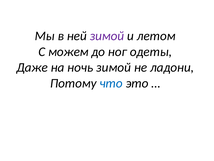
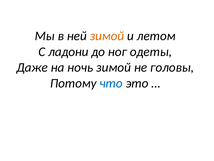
зимой colour: purple -> orange (107, 36)
можем: можем -> ладони (68, 52)
ладони: ладони -> головы (172, 67)
